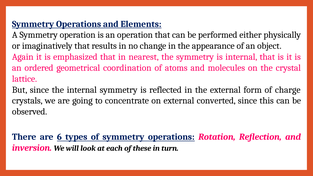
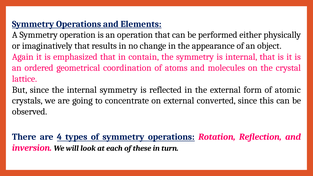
nearest: nearest -> contain (144, 57)
charge: charge -> atomic (288, 90)
6: 6 -> 4 (59, 137)
